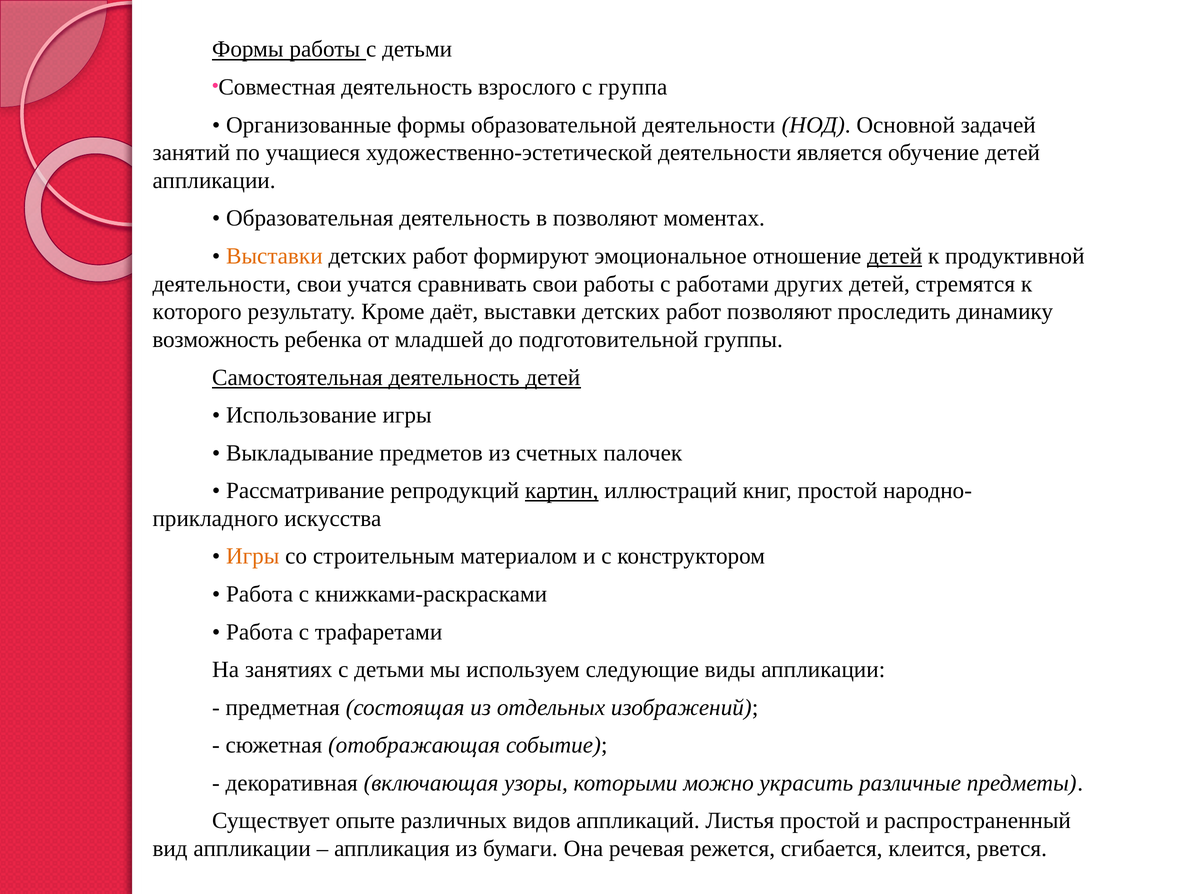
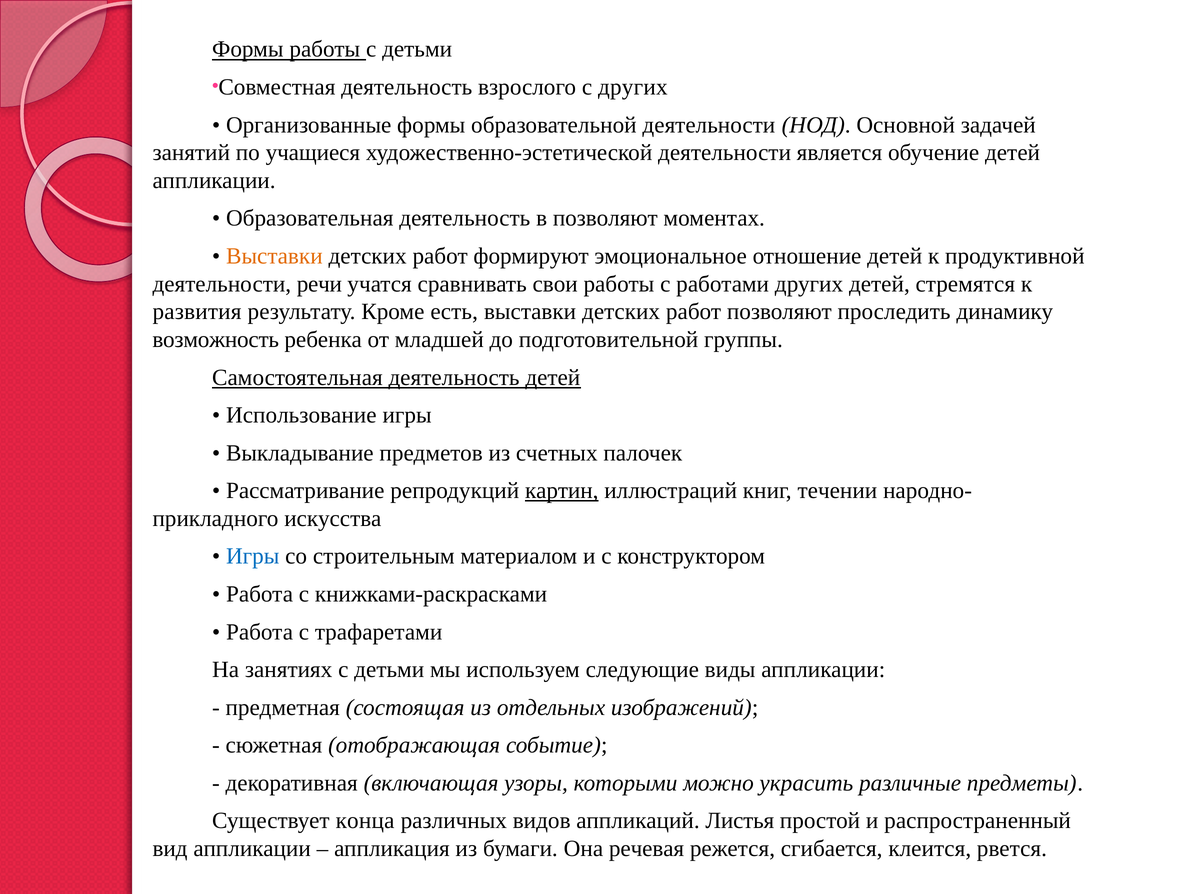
с группа: группа -> других (633, 87)
детей underline: present -> none (895, 256)
деятельности свои: свои -> речи (319, 284)
которого: которого -> развития (197, 312)
даёт: даёт -> есть (454, 312)
книг простой: простой -> течении (837, 491)
Игры colour: orange -> blue (253, 556)
опыте: опыте -> конца (365, 821)
